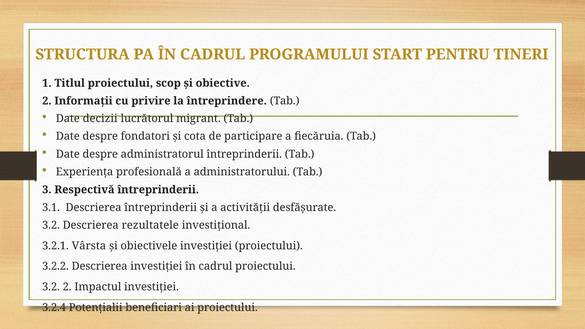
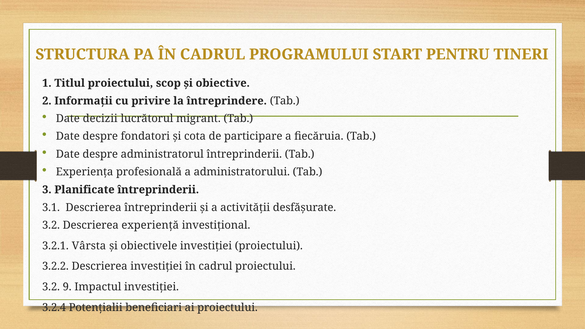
Respectivă: Respectivă -> Planificate (84, 190)
rezultatele: rezultatele -> experiență (150, 225)
3.2 2: 2 -> 9 (67, 287)
